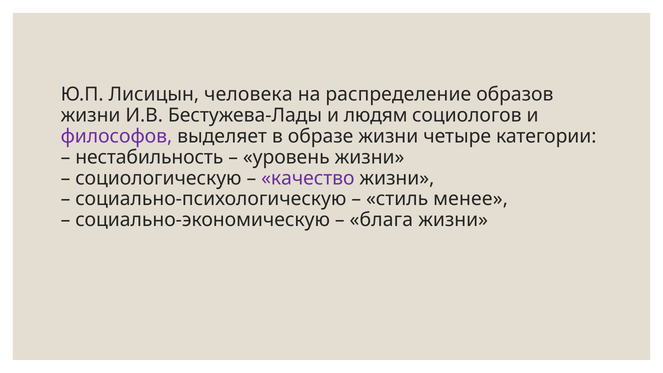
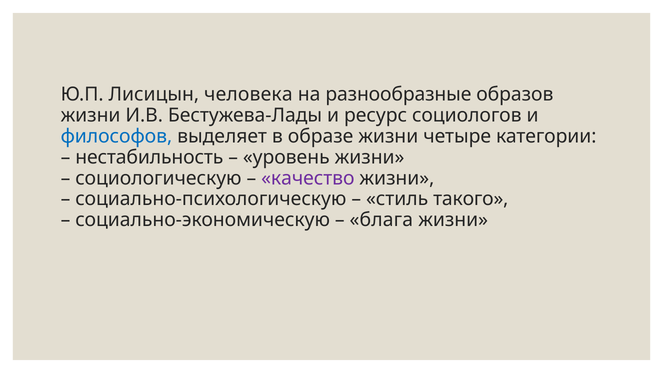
распределение: распределение -> разнообразные (398, 95)
людям: людям -> ресурс (376, 115)
философов colour: purple -> blue (116, 136)
менее: менее -> такого (471, 199)
